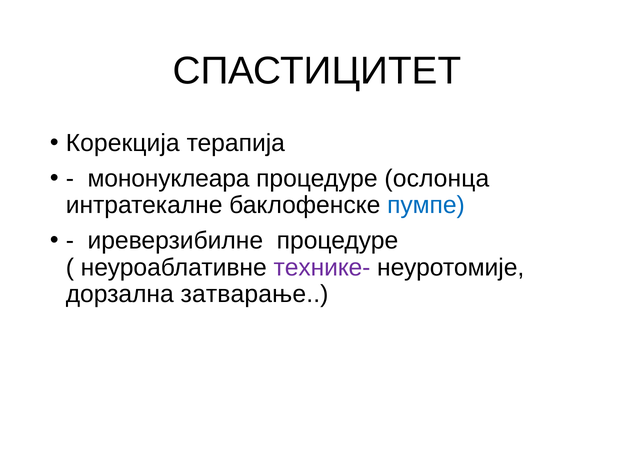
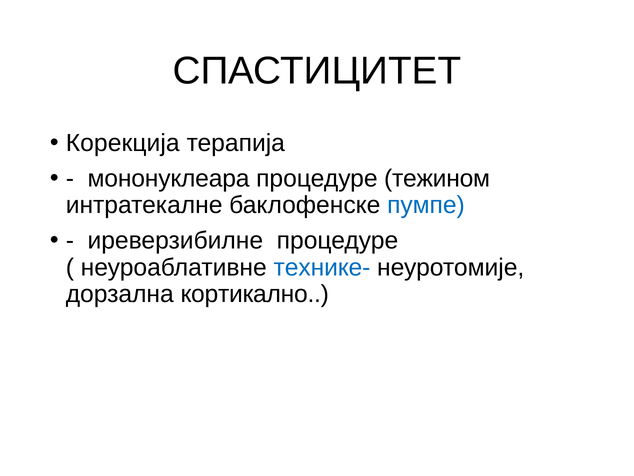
ослонца: ослонца -> тежином (437, 178)
технике- colour: purple -> blue (322, 267)
затварање: затварање -> кортикално (255, 294)
